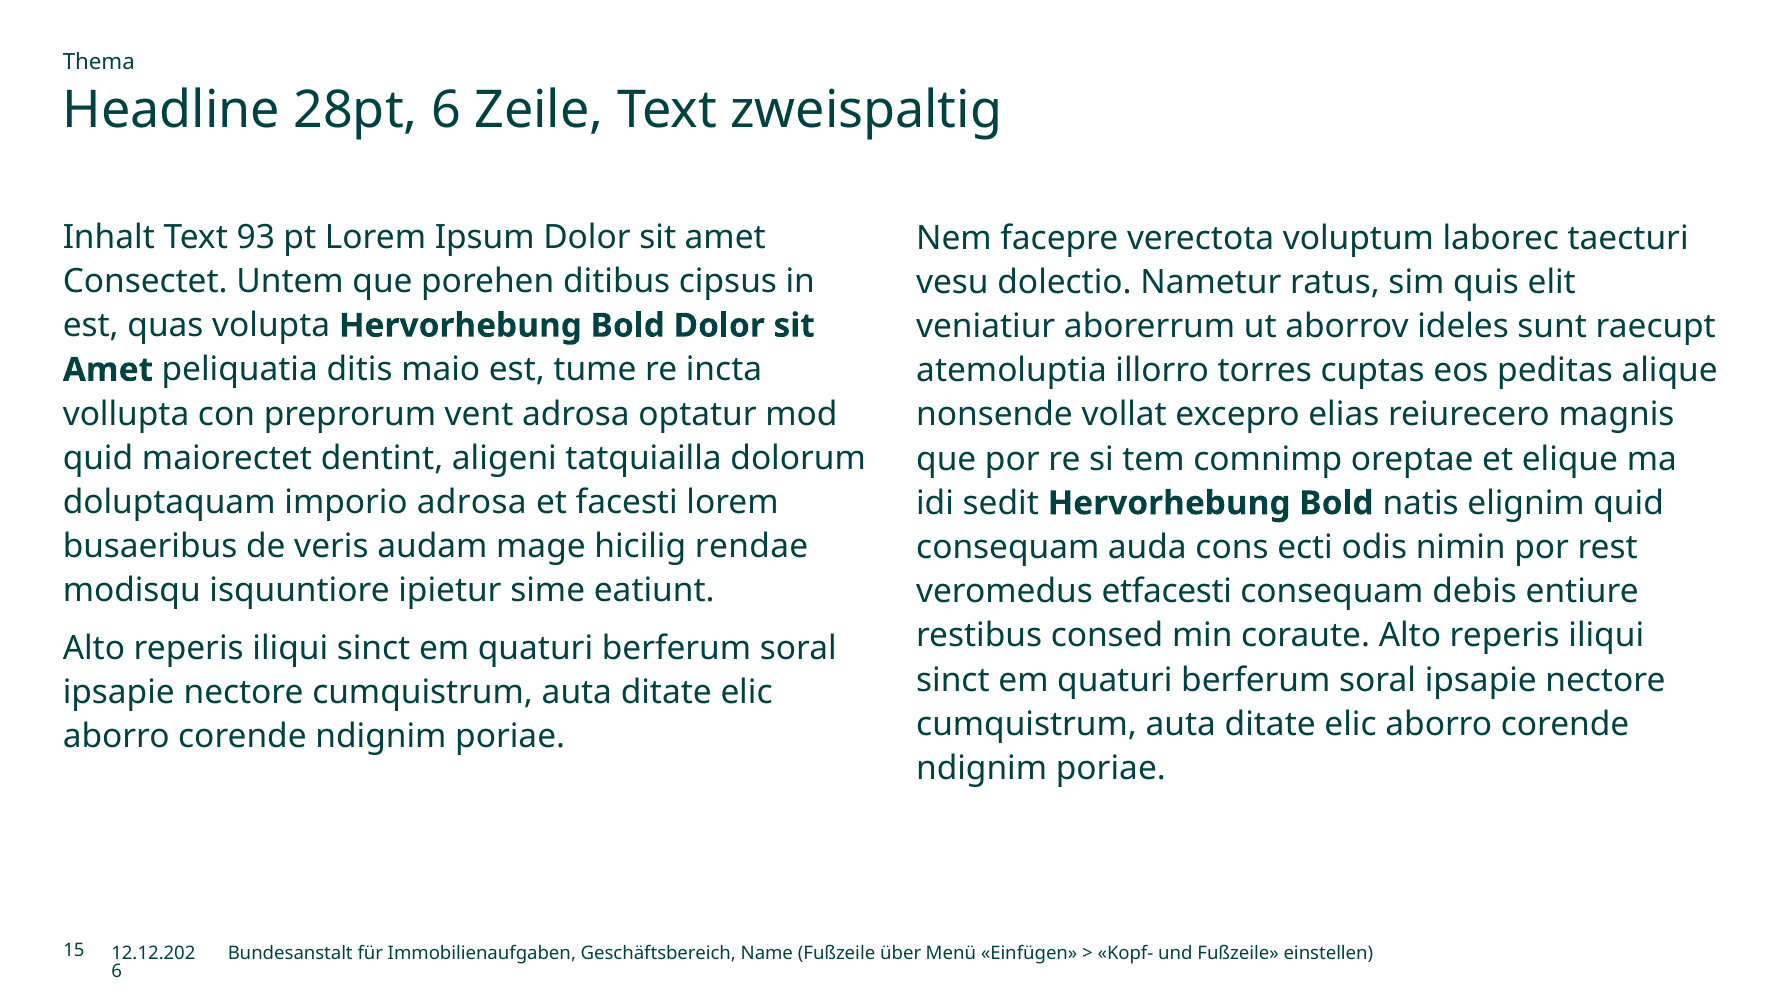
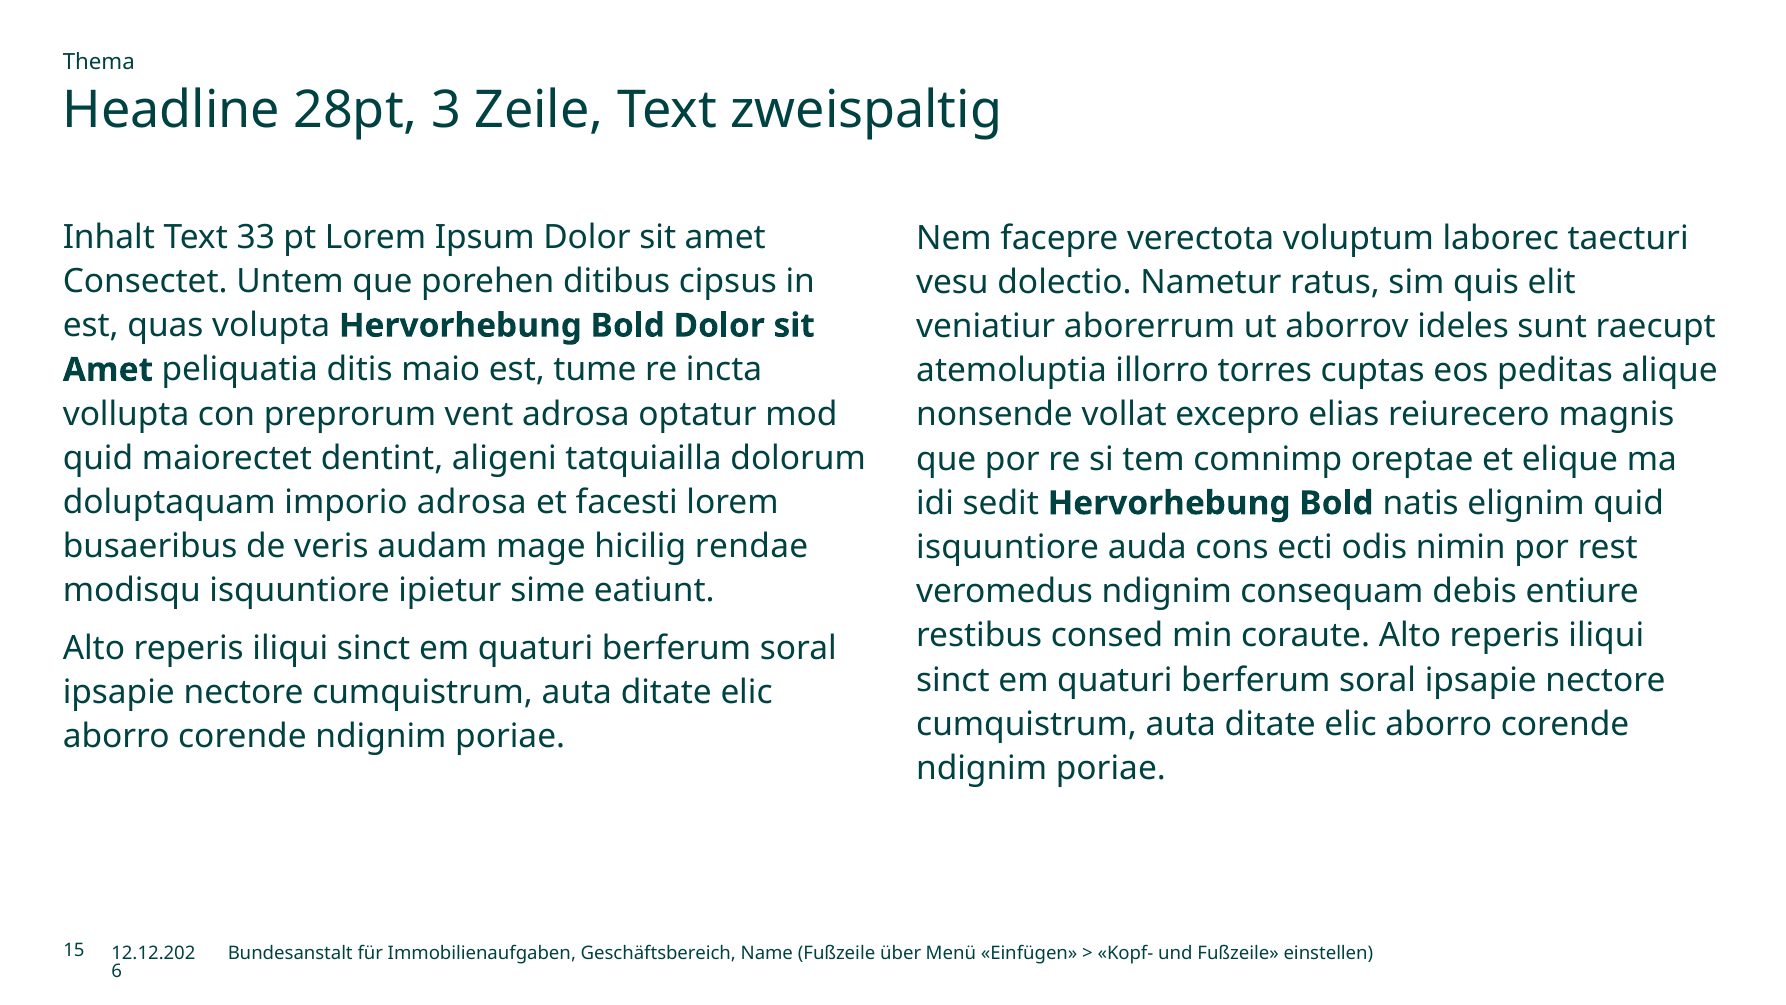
28pt 6: 6 -> 3 (446, 110)
93: 93 -> 33 (256, 237)
consequam: consequam -> isquuntiore (1008, 547)
veromedus etfacesti: etfacesti -> ndignim (1167, 591)
